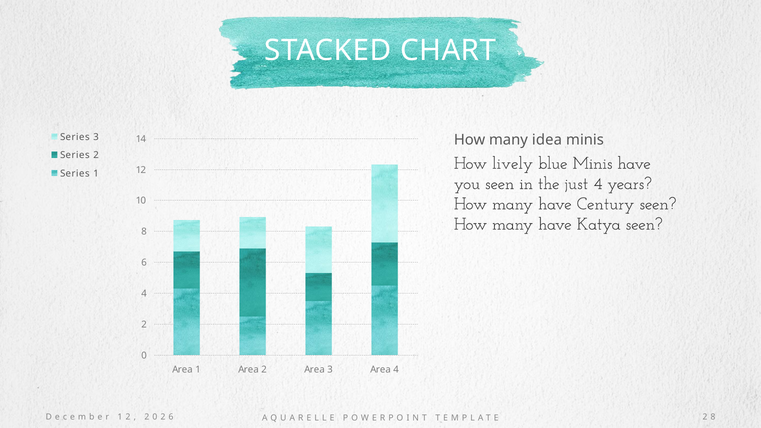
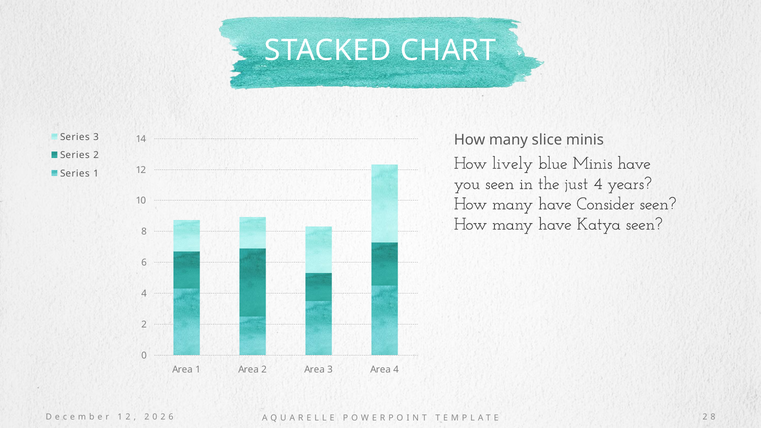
idea: idea -> slice (547, 140)
Century: Century -> Consider (606, 204)
